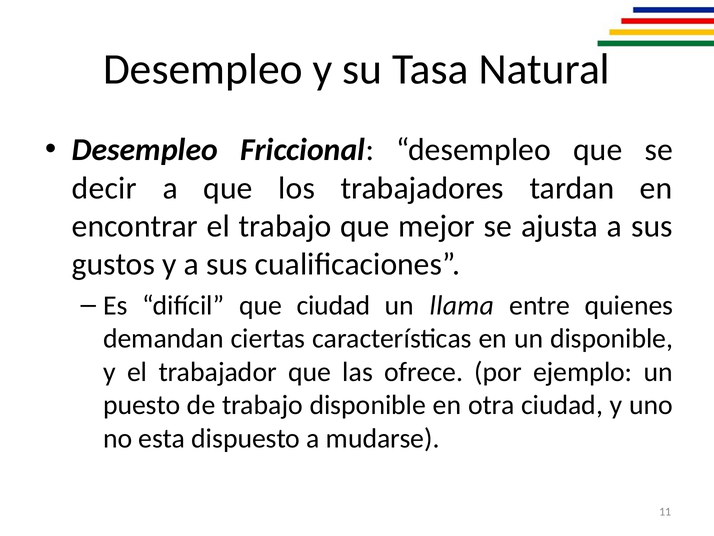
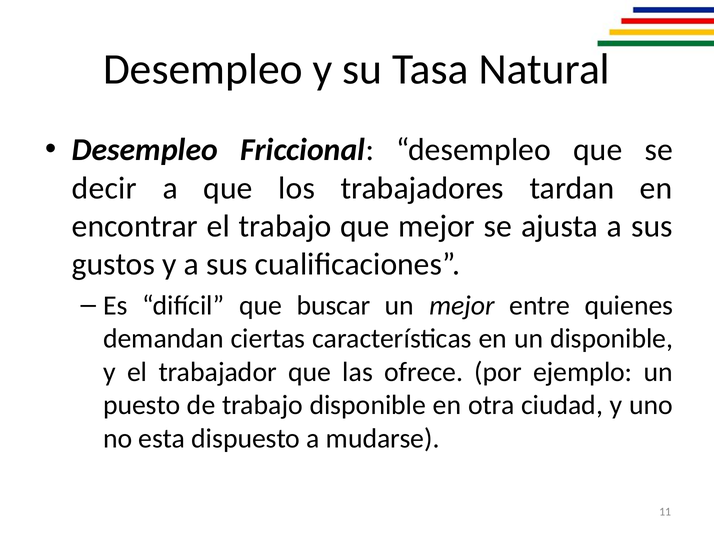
que ciudad: ciudad -> buscar (334, 305)
un llama: llama -> mejor (462, 305)
